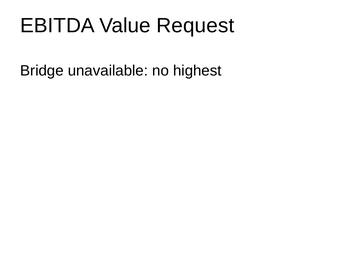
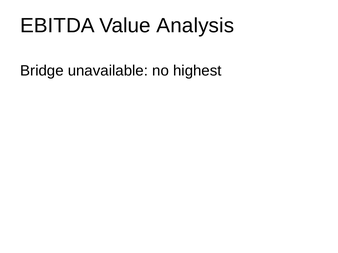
Request: Request -> Analysis (195, 26)
